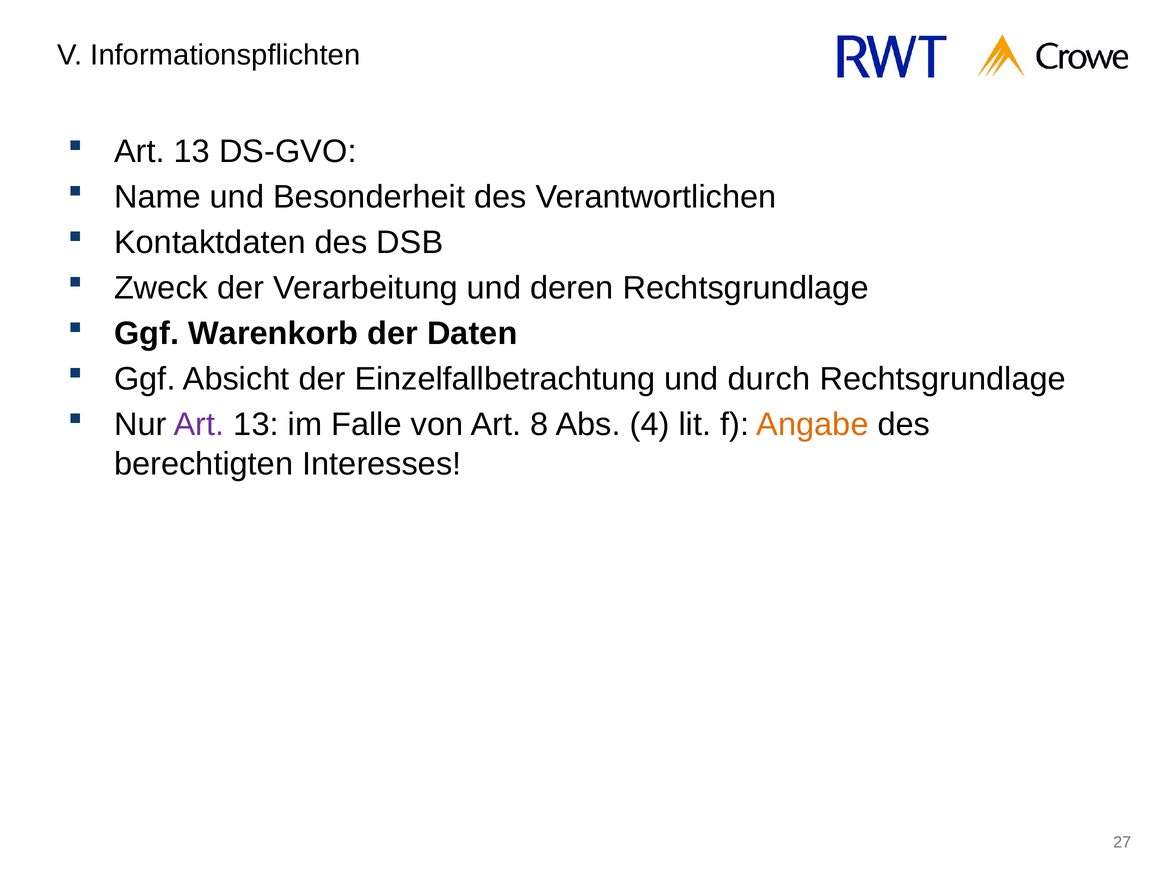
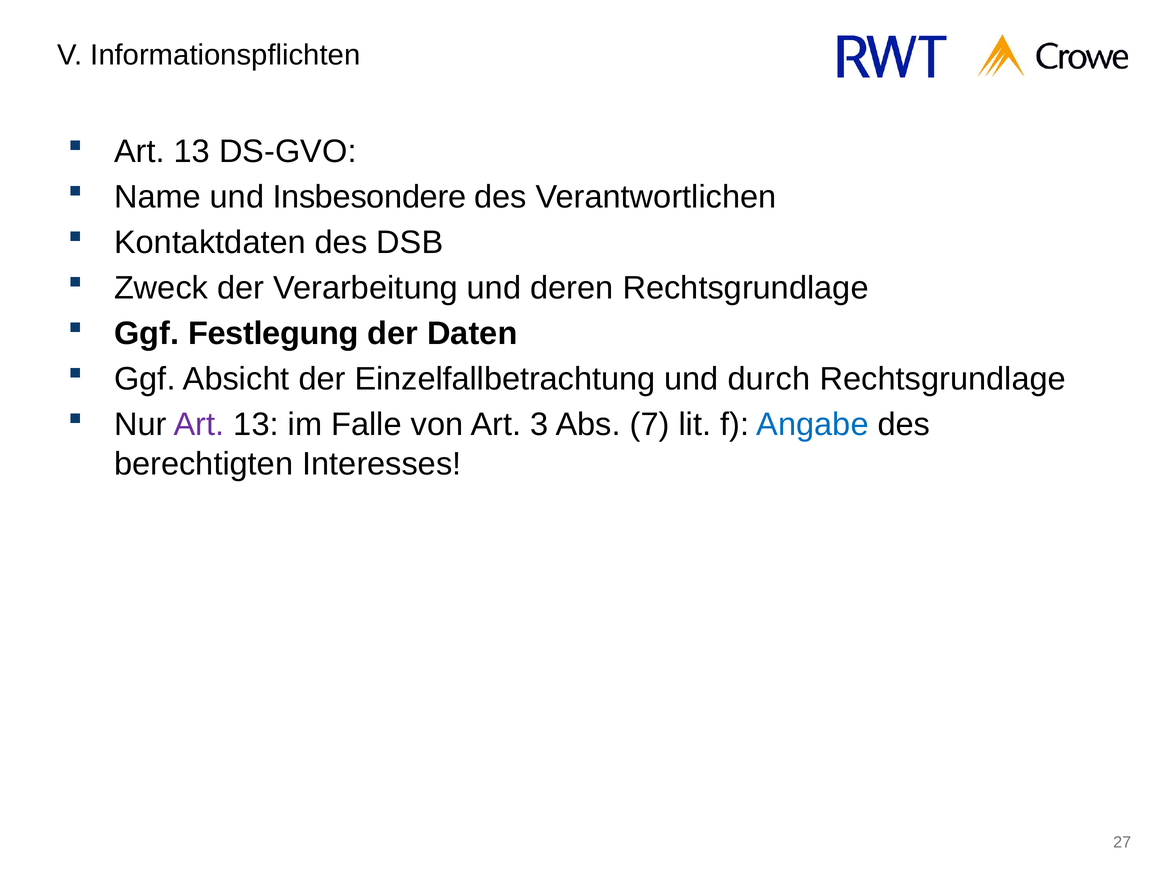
Besonderheit: Besonderheit -> Insbesondere (369, 197)
Warenkorb: Warenkorb -> Festlegung (273, 334)
8: 8 -> 3 (539, 425)
4: 4 -> 7 (650, 425)
Angabe colour: orange -> blue (813, 425)
